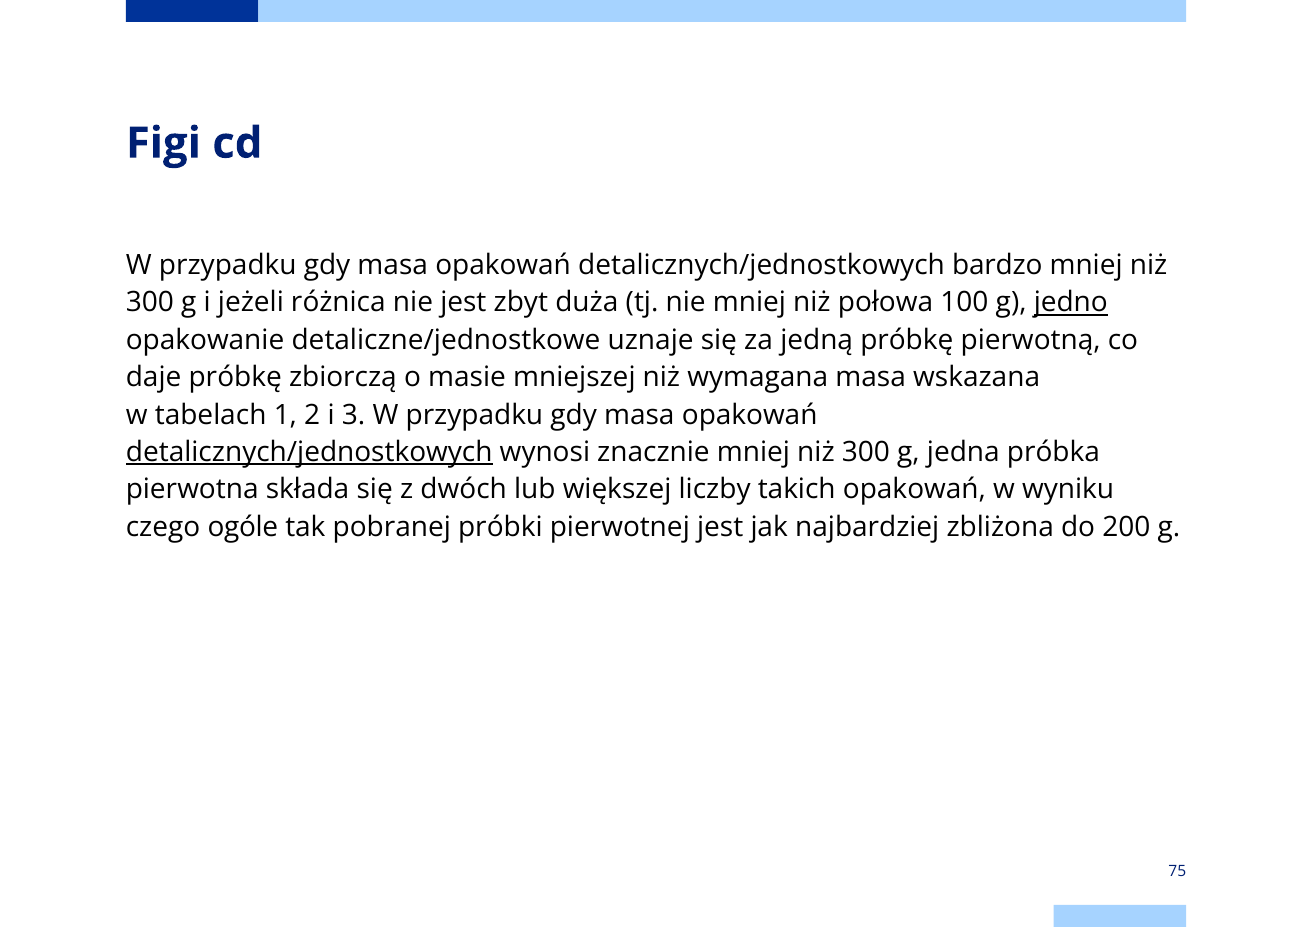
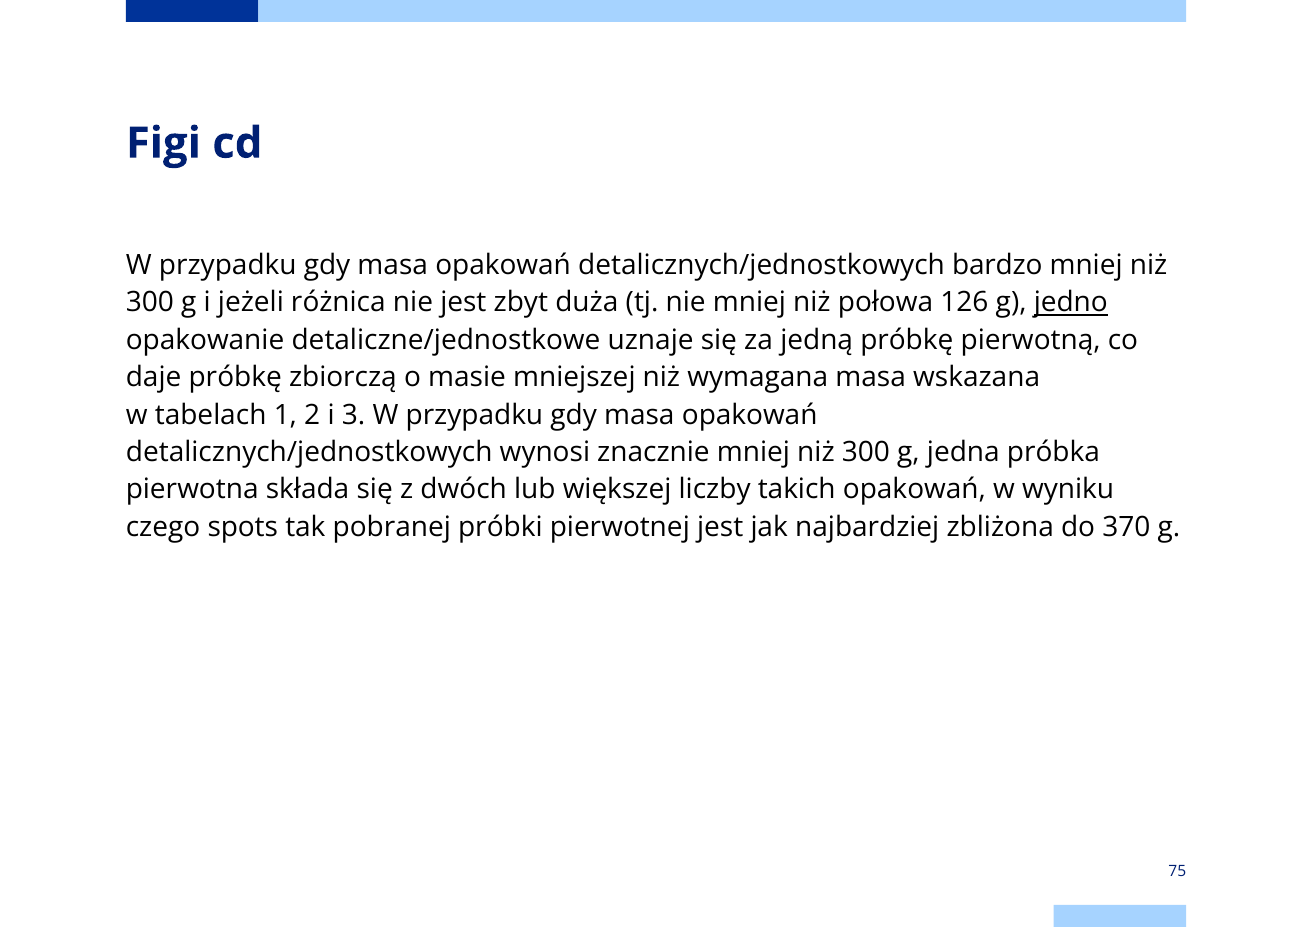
100: 100 -> 126 (964, 303)
detalicznych/jednostkowych underline: present -> none (309, 453)
ogóle: ogóle -> spots (243, 527)
200: 200 -> 370 (1126, 527)
